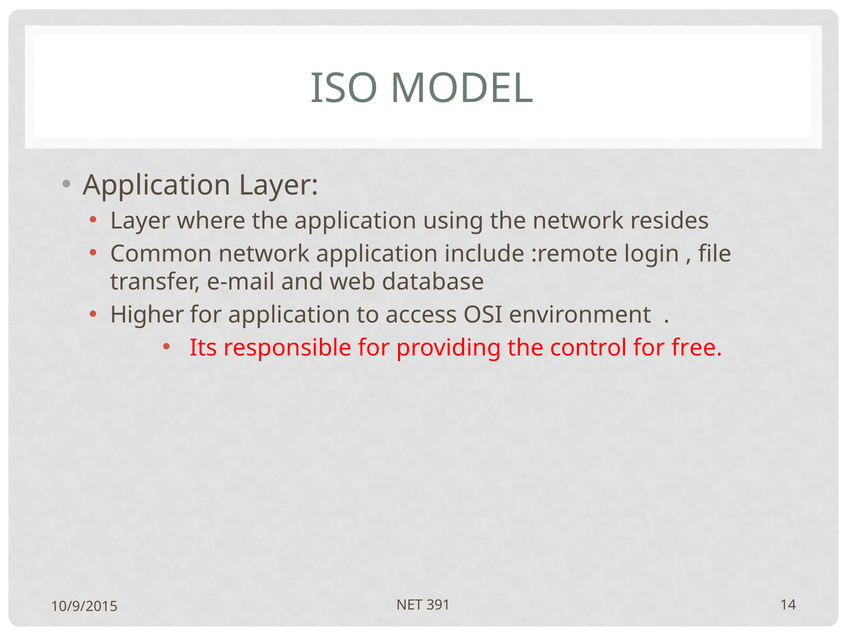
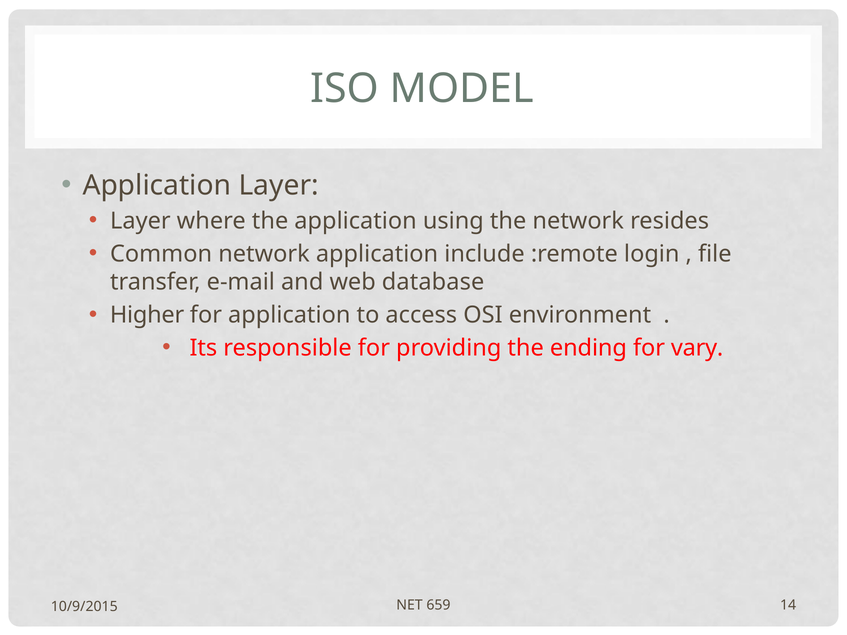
control: control -> ending (588, 348)
free: free -> vary (697, 348)
391: 391 -> 659 (438, 606)
